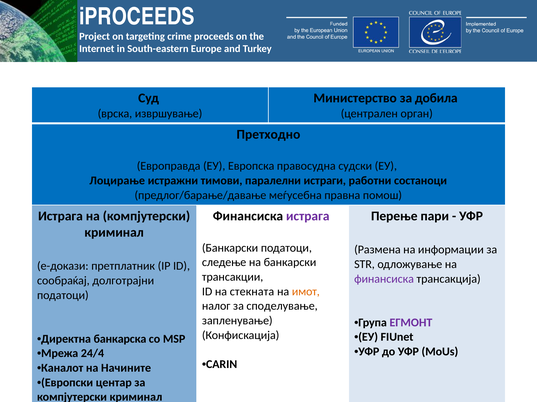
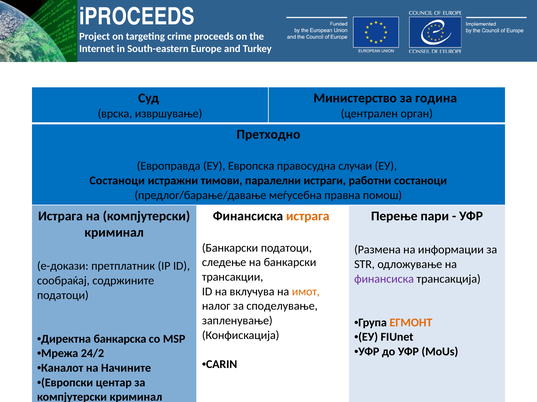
добила: добила -> година (436, 98)
судски: судски -> случаи (355, 166)
Лоцирање: Лоцирање -> Состаноци (117, 181)
истрага colour: purple -> orange (308, 216)
долготрајни: долготрајни -> содржините (123, 281)
стекната: стекната -> вклучува (252, 292)
ЕГМОНТ colour: purple -> orange (411, 323)
24/4: 24/4 -> 24/2 (92, 354)
